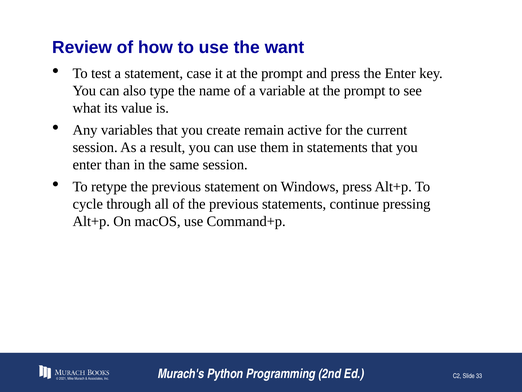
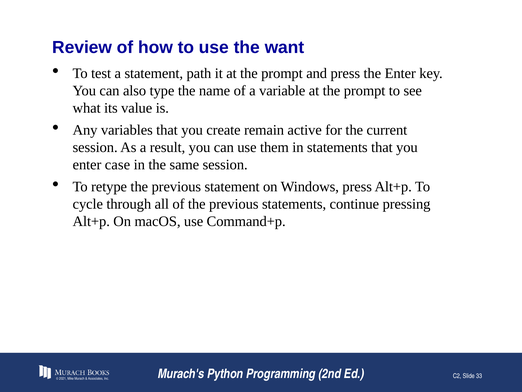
case: case -> path (199, 73)
than: than -> case (117, 165)
